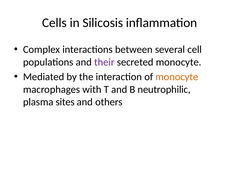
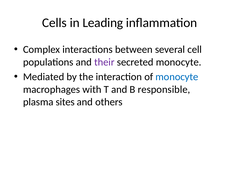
Silicosis: Silicosis -> Leading (103, 23)
monocyte colour: orange -> blue (177, 77)
neutrophilic: neutrophilic -> responsible (164, 89)
